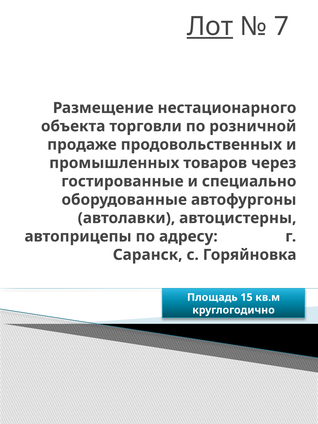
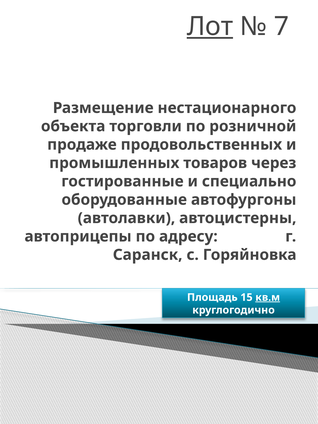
кв.м underline: none -> present (268, 297)
